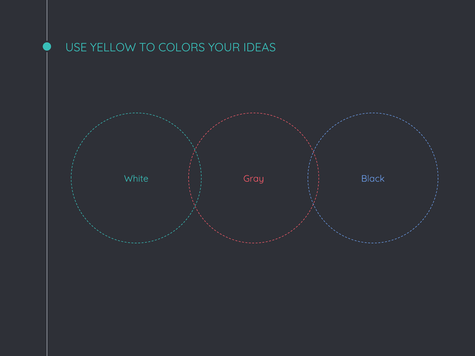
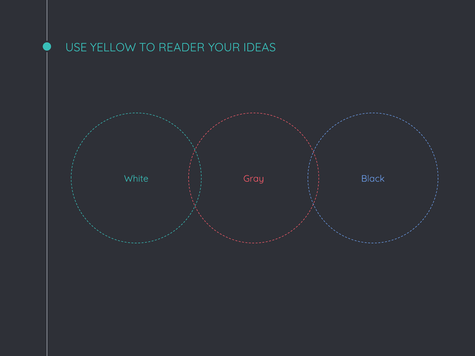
COLORS: COLORS -> READER (182, 47)
